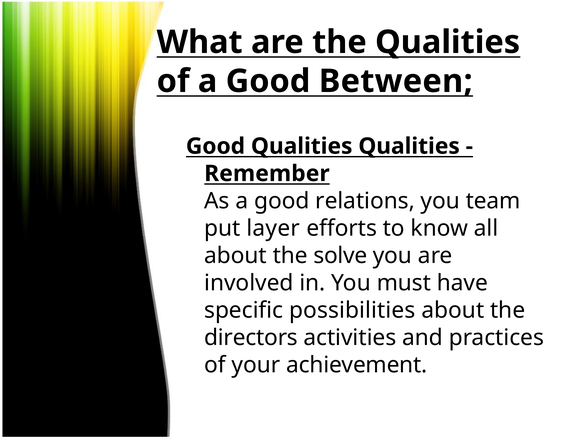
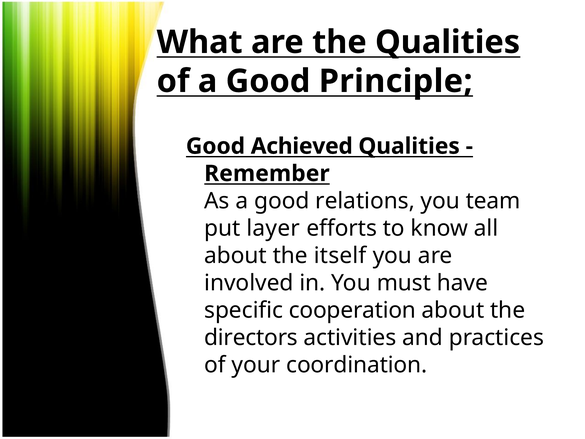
Between: Between -> Principle (396, 81)
Good Qualities: Qualities -> Achieved (302, 146)
solve: solve -> itself (340, 255)
possibilities: possibilities -> cooperation (352, 310)
achievement: achievement -> coordination (357, 365)
